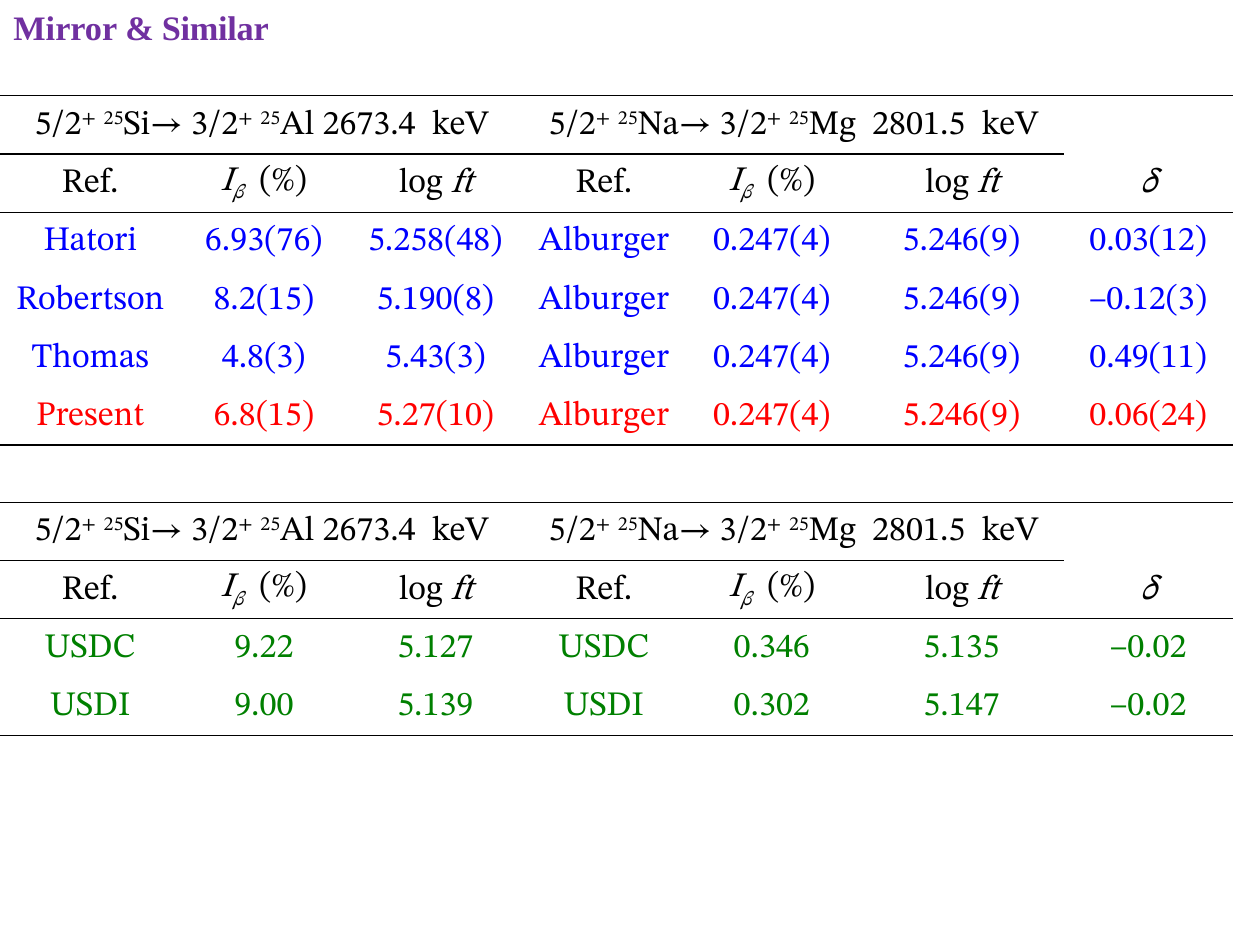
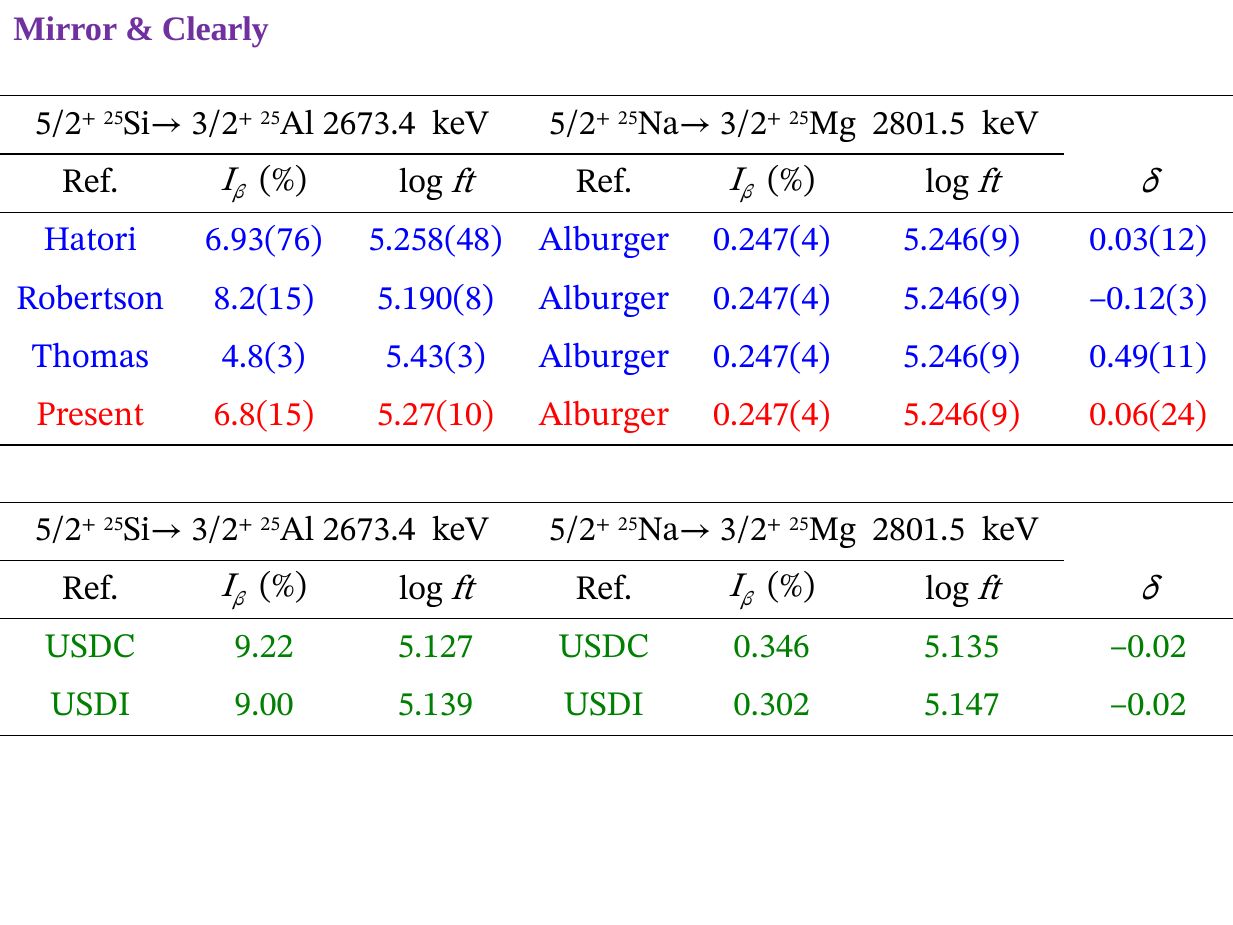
Similar: Similar -> Clearly (215, 29)
